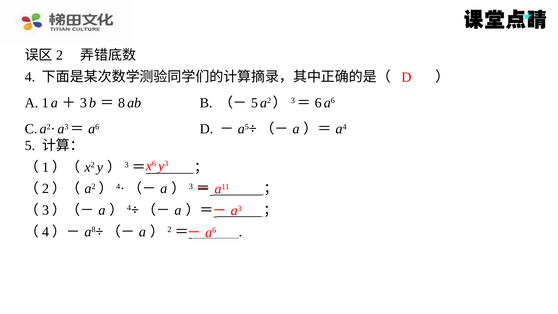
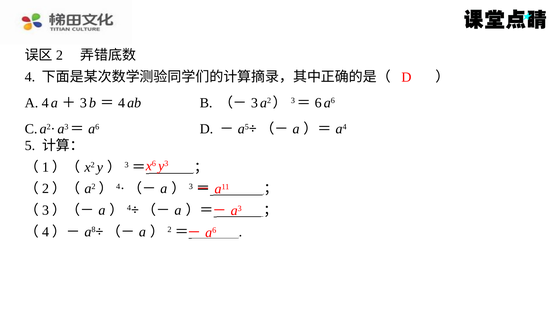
A 1: 1 -> 4 (45, 103)
8: 8 -> 4 (122, 103)
5: 5 -> 3 (254, 103)
